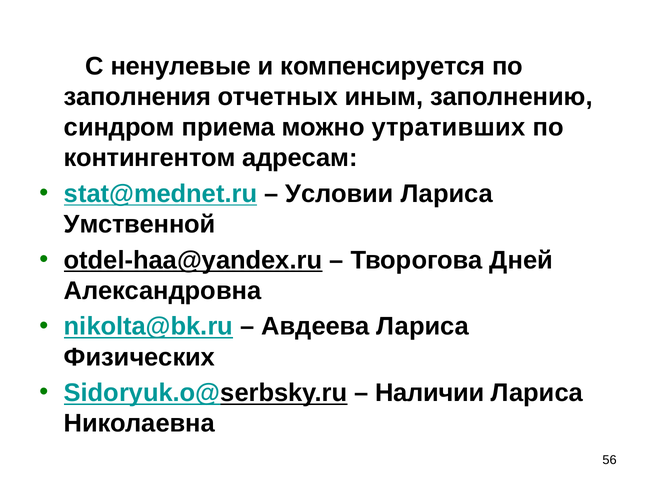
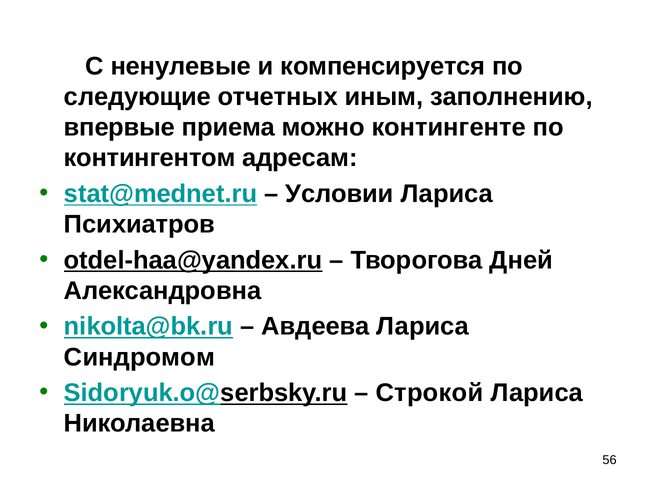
заполнения: заполнения -> следующие (137, 97)
синдром: синдром -> впервые (119, 127)
утративших: утративших -> контингенте (449, 127)
Умственной: Умственной -> Психиатров (140, 224)
Физических: Физических -> Синдромом (139, 357)
Наличии: Наличии -> Строкой (430, 393)
